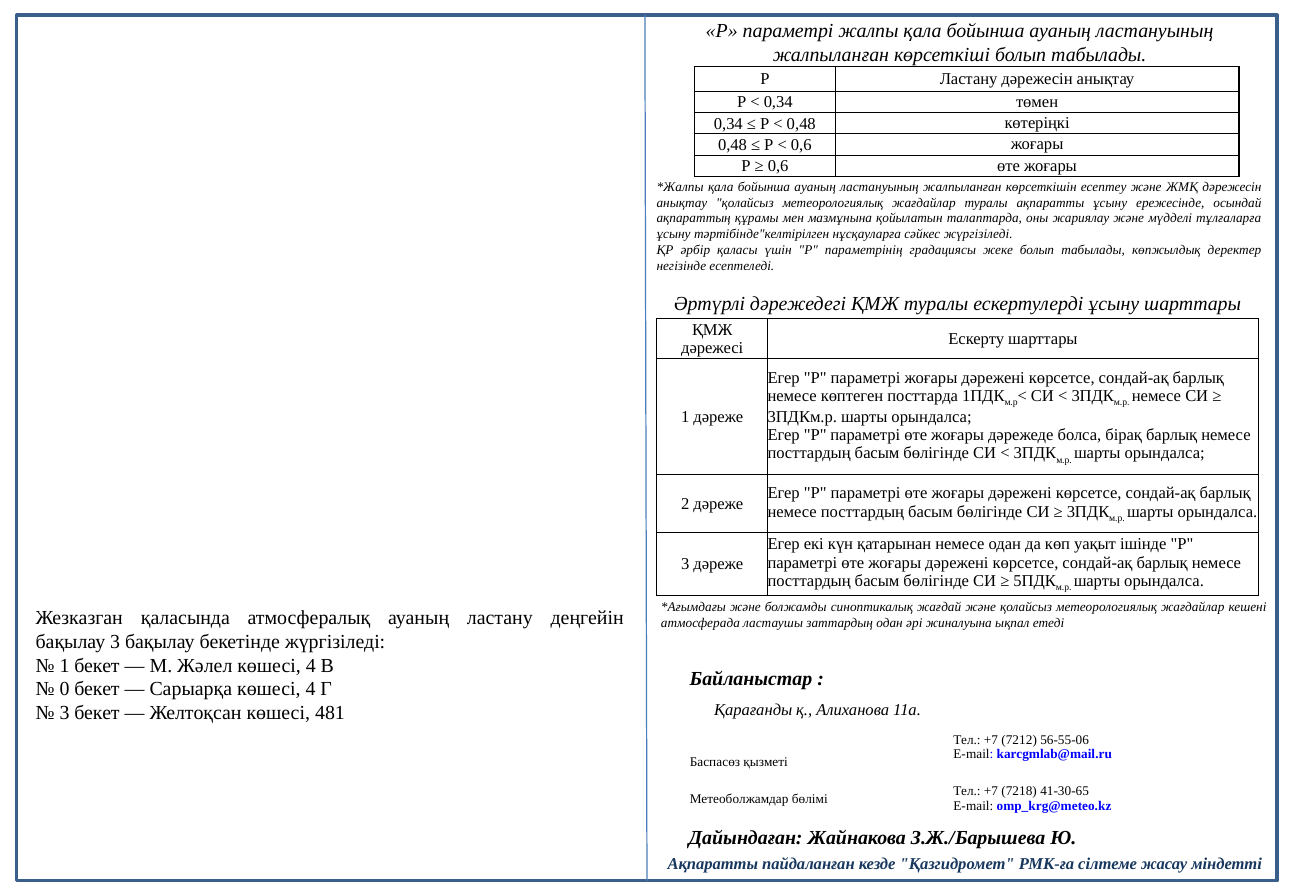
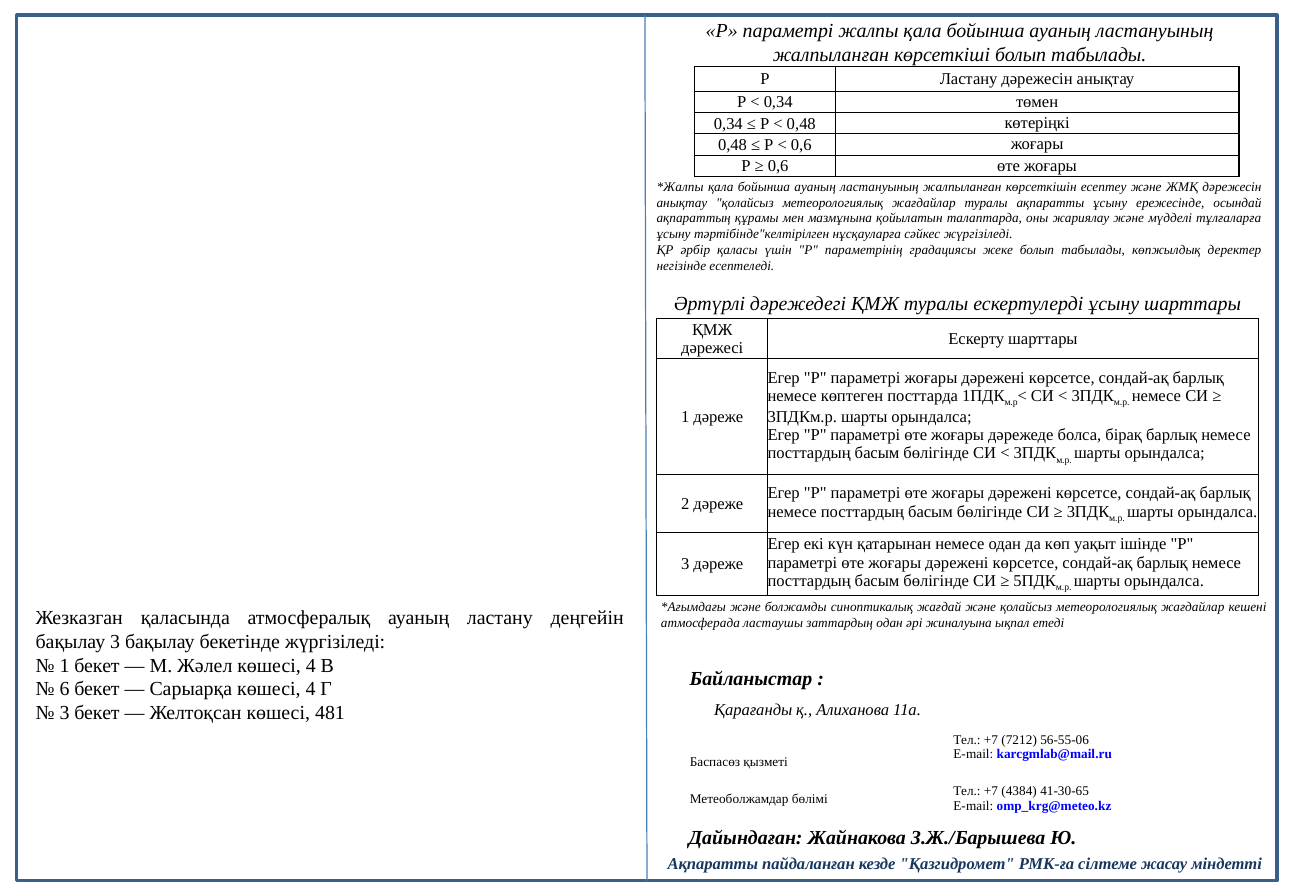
0: 0 -> 6 (65, 689)
7218: 7218 -> 4384 (1019, 791)
